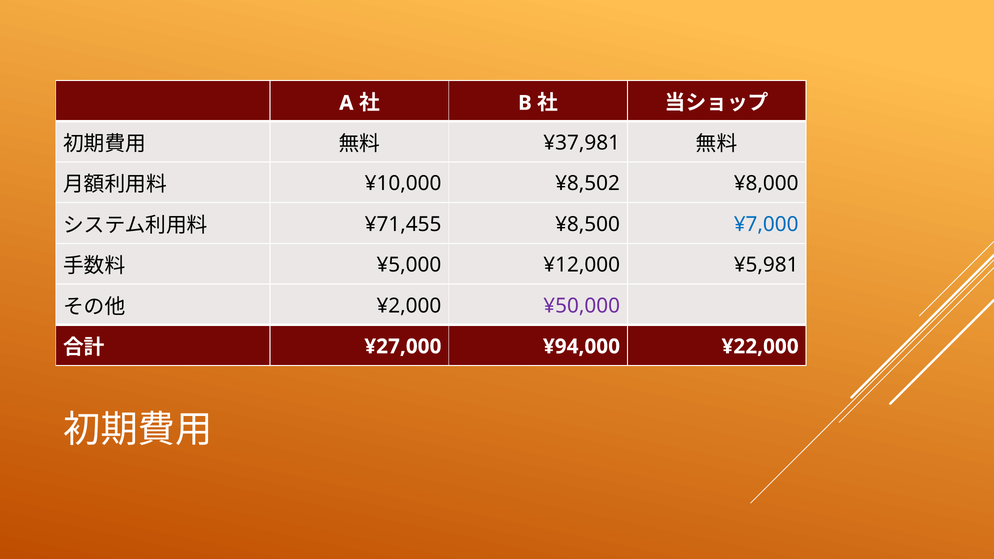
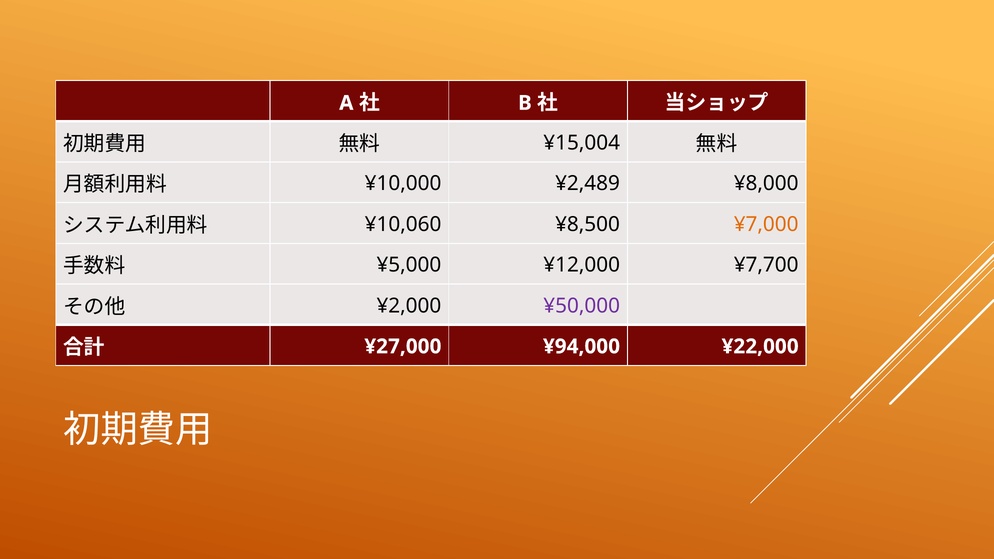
¥37,981: ¥37,981 -> ¥15,004 (582, 143)
¥8,502: ¥8,502 -> ¥2,489 (588, 184)
¥71,455: ¥71,455 -> ¥10,060 (403, 224)
¥7,000 colour: blue -> orange (766, 224)
¥5,981: ¥5,981 -> ¥7,700 (766, 265)
